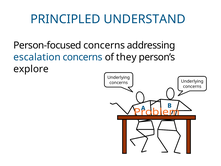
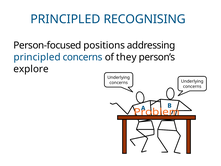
UNDERSTAND: UNDERSTAND -> RECOGNISING (145, 19)
Person-focused concerns: concerns -> positions (104, 45)
escalation: escalation -> principled (37, 57)
